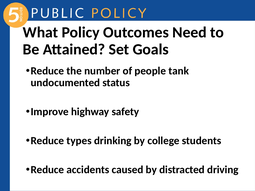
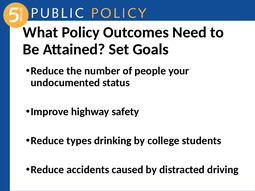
tank: tank -> your (179, 71)
